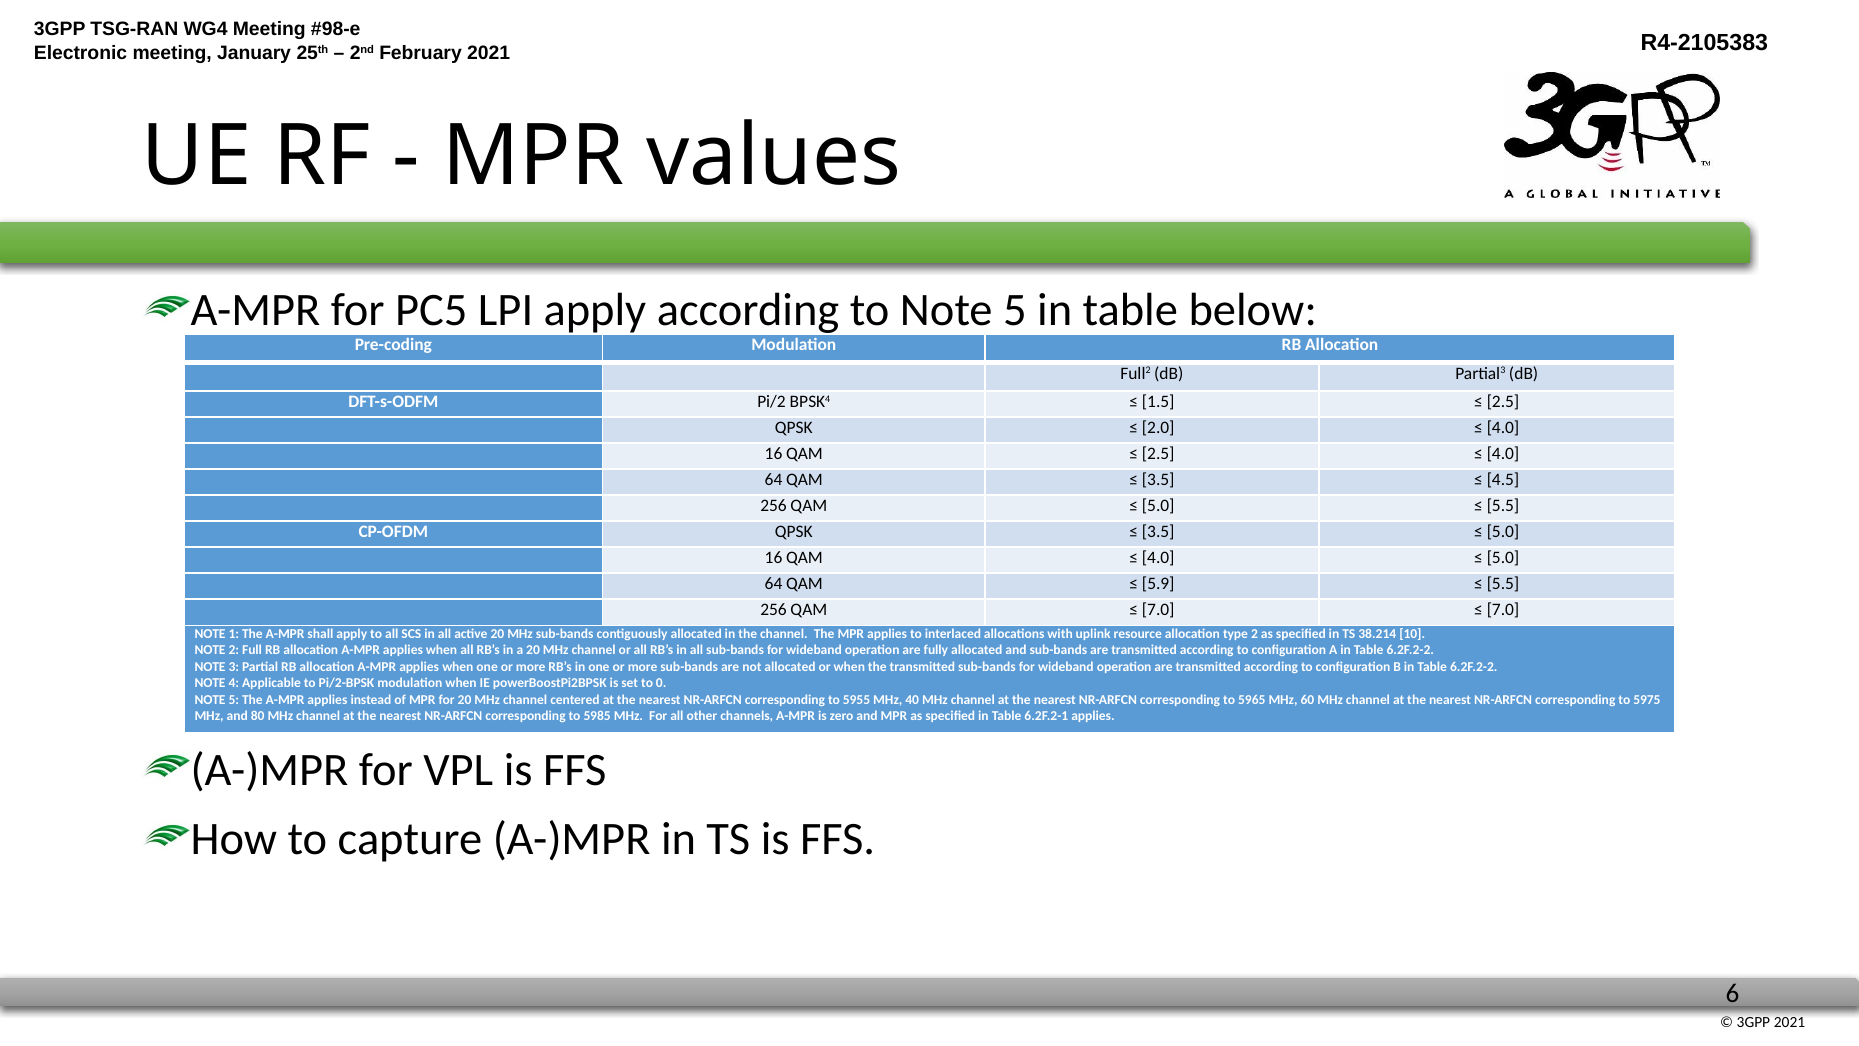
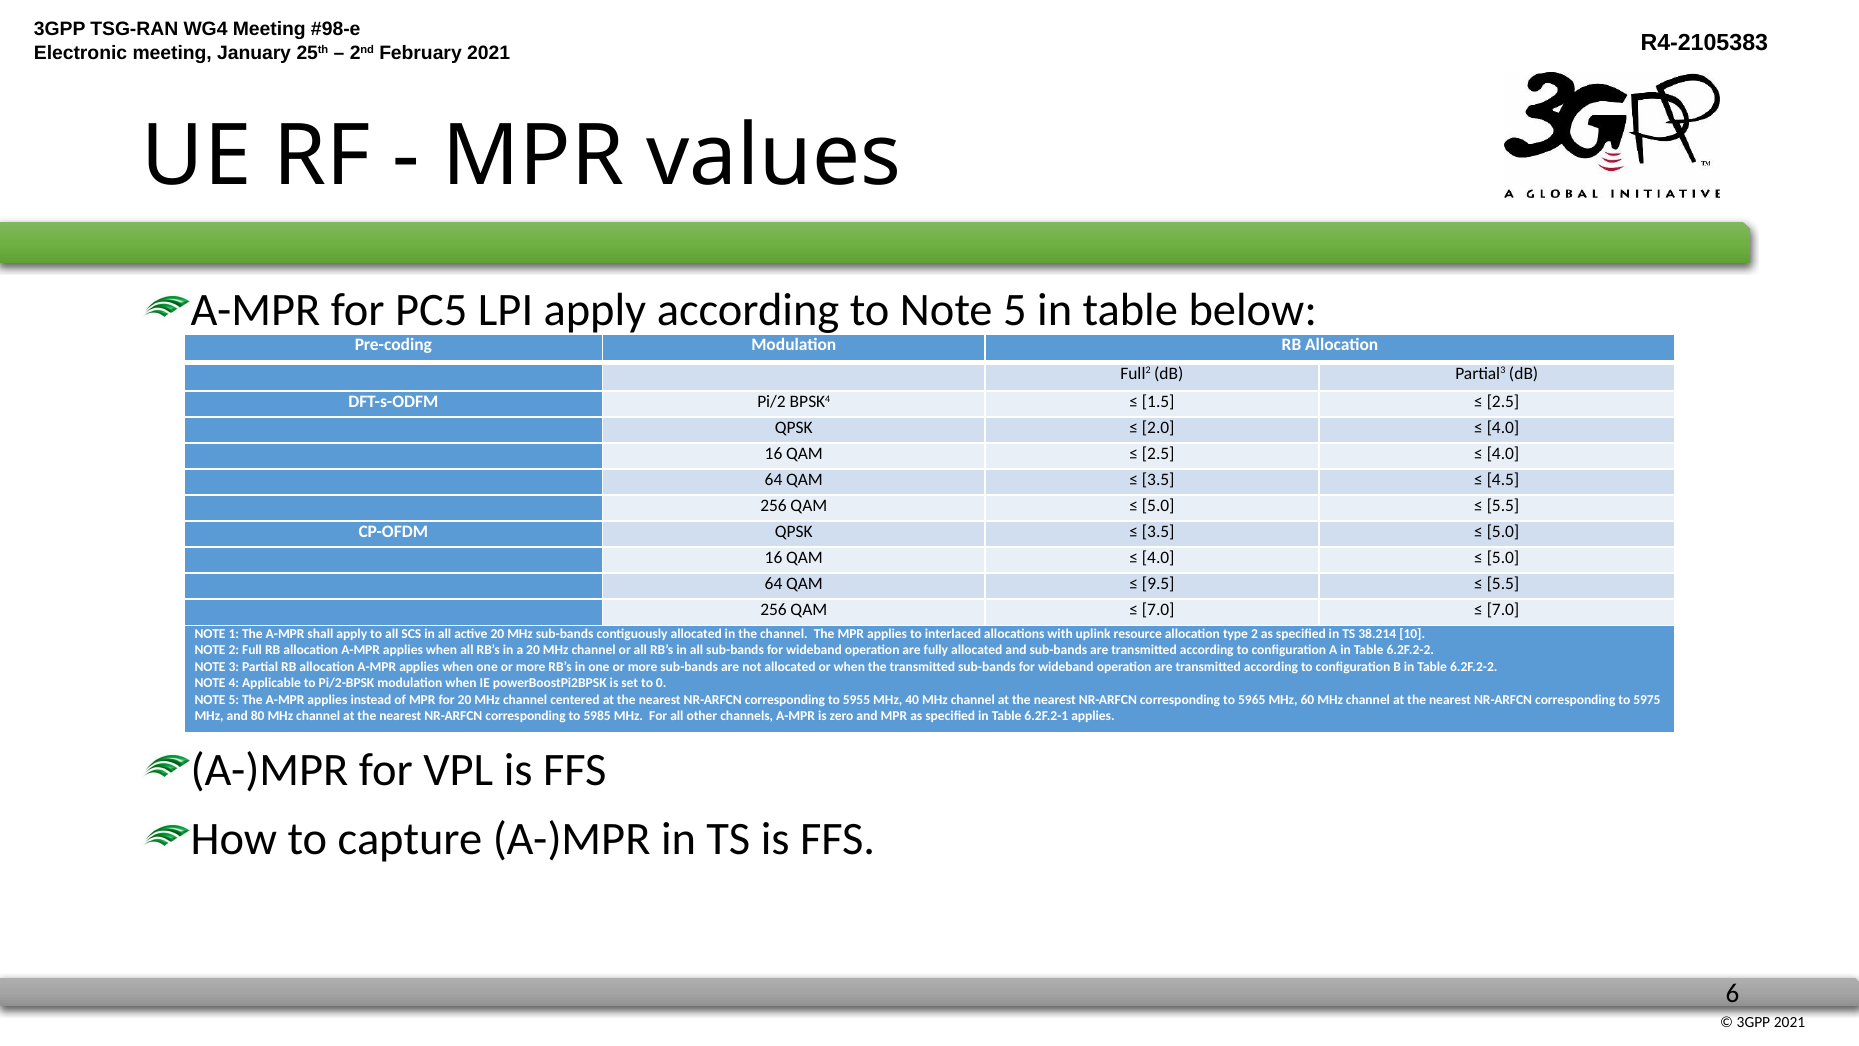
5.9: 5.9 -> 9.5 (1158, 584)
